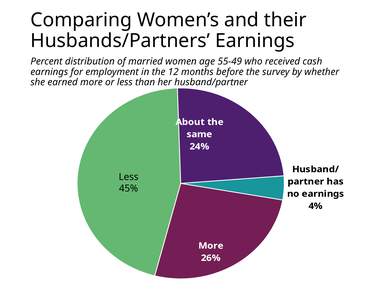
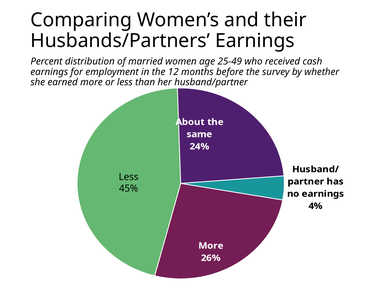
55-49: 55-49 -> 25-49 (230, 61)
